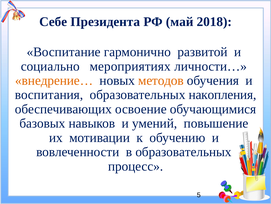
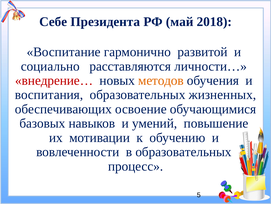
мероприятиях: мероприятиях -> расставляются (130, 66)
внедрение… colour: orange -> red (54, 80)
накопления: накопления -> жизненных (222, 94)
